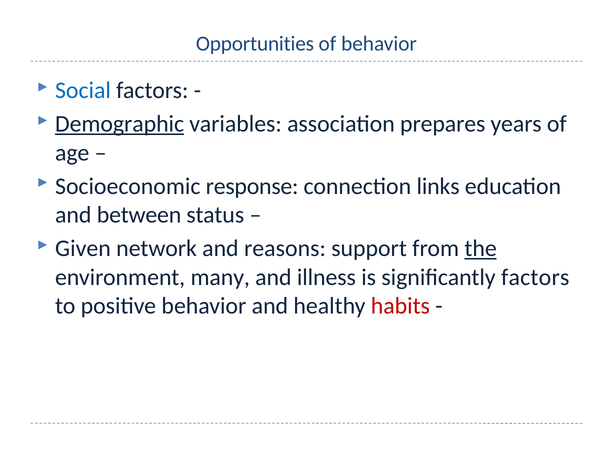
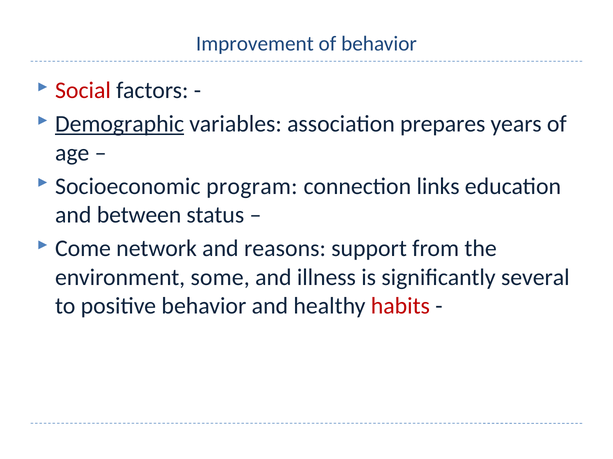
Opportunities: Opportunities -> Improvement (255, 44)
Social colour: blue -> red (83, 91)
response: response -> program (252, 187)
Given: Given -> Come (83, 249)
the underline: present -> none (481, 249)
many: many -> some (220, 278)
significantly factors: factors -> several (535, 278)
